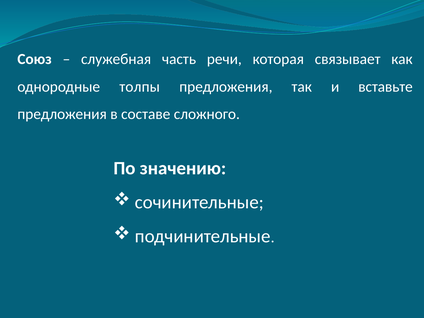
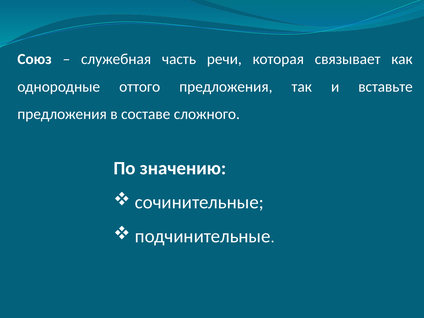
толпы: толпы -> оттого (140, 87)
